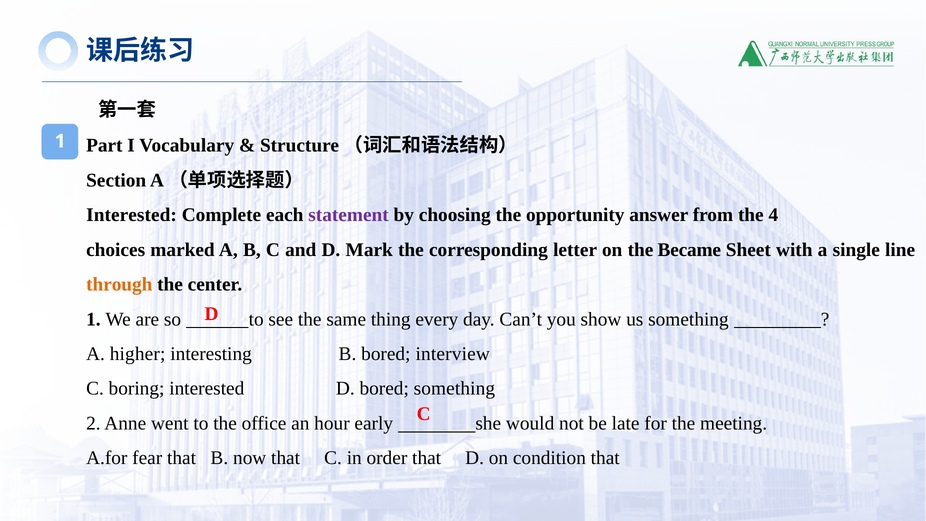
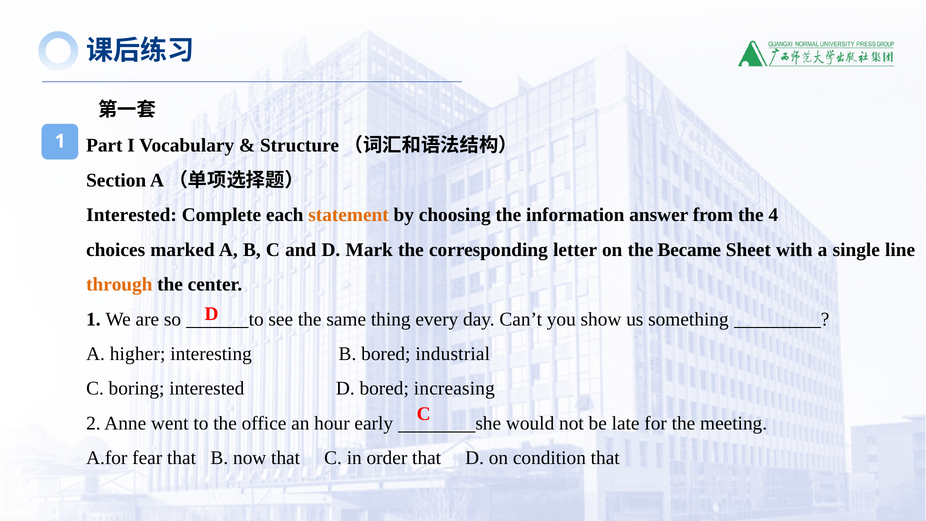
statement colour: purple -> orange (349, 215)
opportunity: opportunity -> information (575, 215)
interview: interview -> industrial (453, 354)
bored something: something -> increasing (454, 389)
